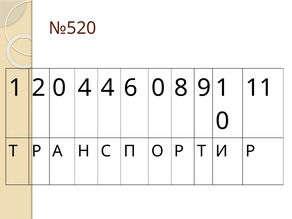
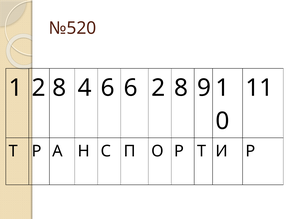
1 2 0: 0 -> 8 (59, 88)
4 4: 4 -> 6 (108, 88)
6 0: 0 -> 2 (158, 88)
